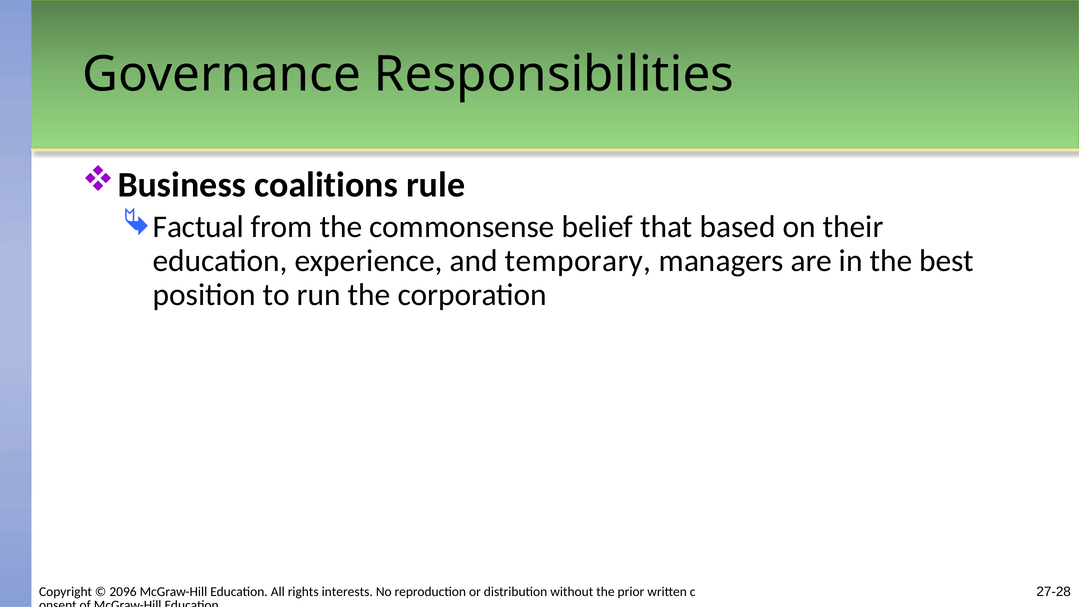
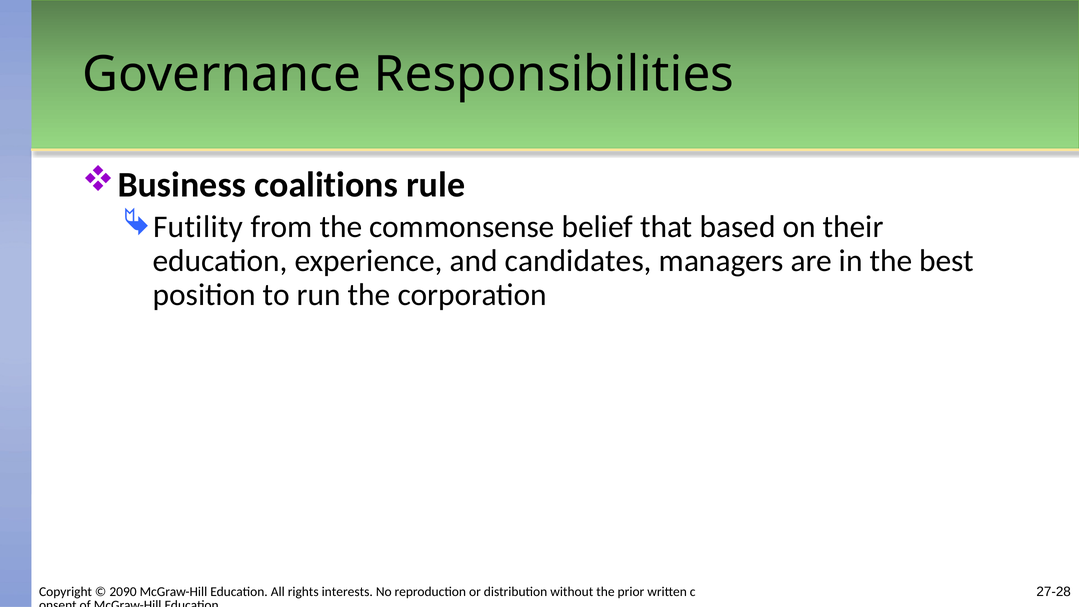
Factual: Factual -> Futility (198, 227)
temporary: temporary -> candidates (578, 261)
2096: 2096 -> 2090 (123, 592)
